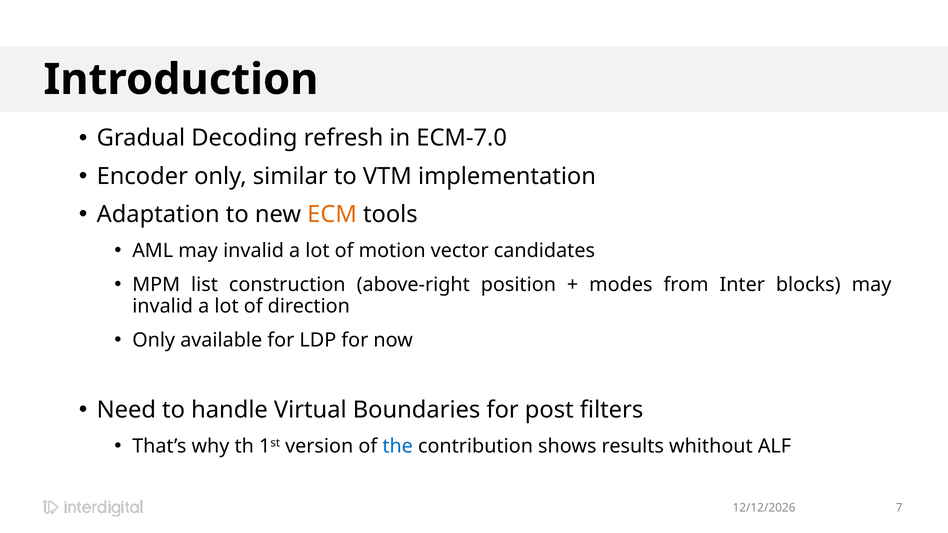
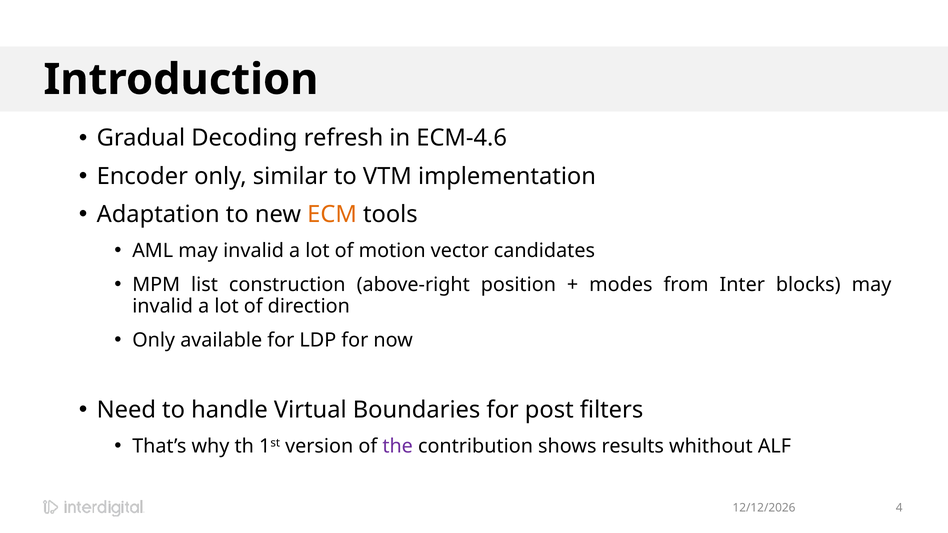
ECM-7.0: ECM-7.0 -> ECM-4.6 (462, 138)
the colour: blue -> purple (398, 446)
7: 7 -> 4 (899, 508)
